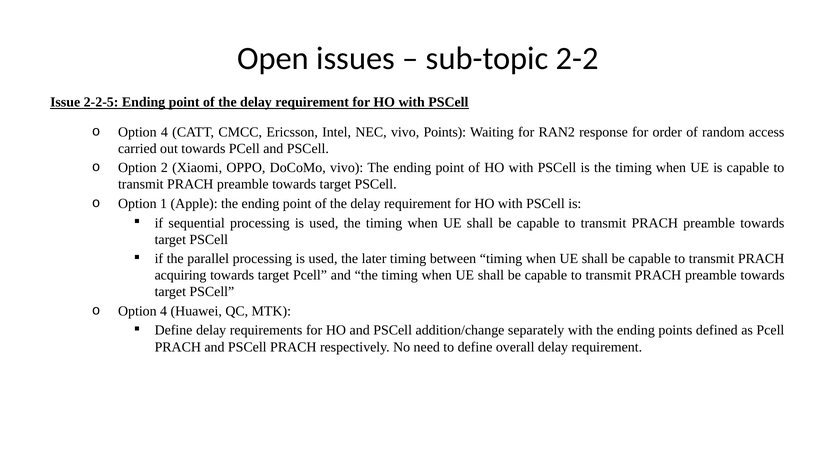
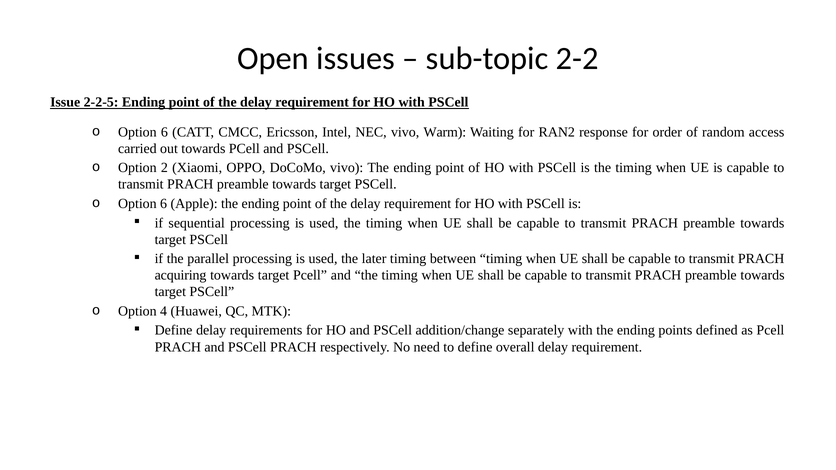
4: 4 -> 6 (164, 132)
vivo Points: Points -> Warm (445, 132)
1: 1 -> 6 (164, 204)
